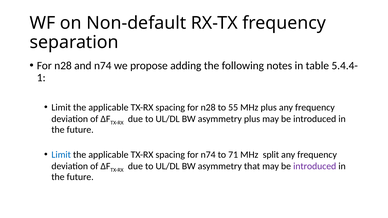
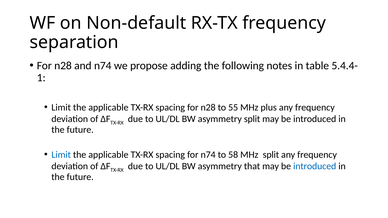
asymmetry plus: plus -> split (252, 119)
71: 71 -> 58 (233, 155)
introduced colour: purple -> blue (315, 166)
